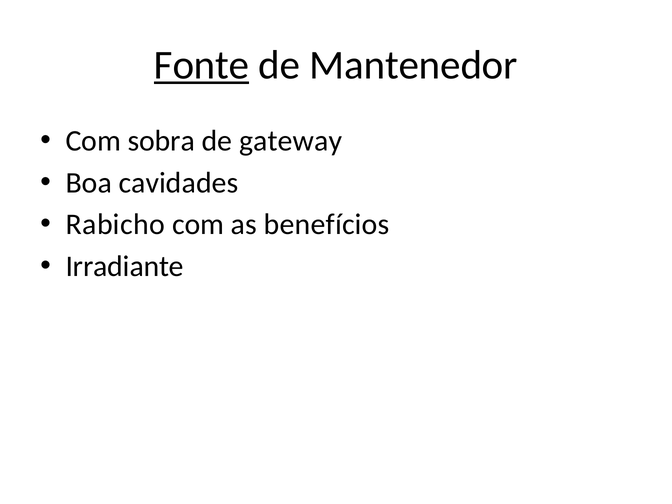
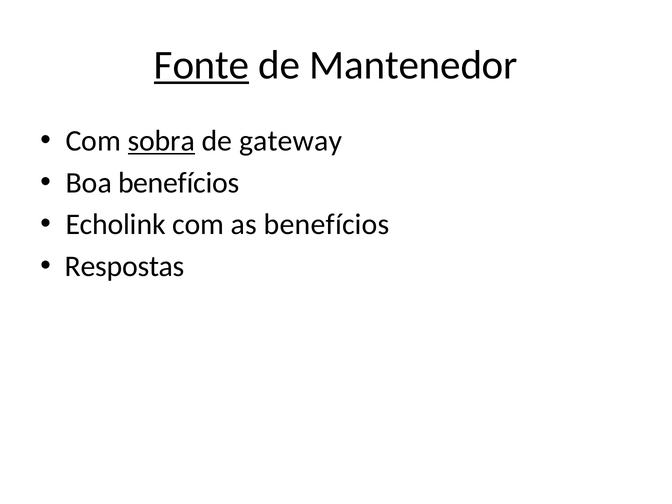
sobra underline: none -> present (161, 141)
Boa cavidades: cavidades -> benefícios (179, 183)
Rabicho: Rabicho -> Echolink (116, 225)
Irradiante: Irradiante -> Respostas (125, 266)
